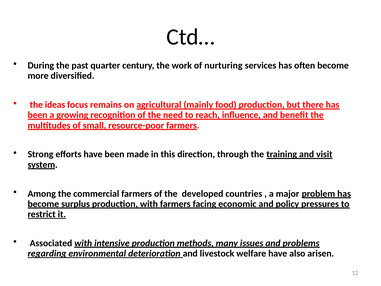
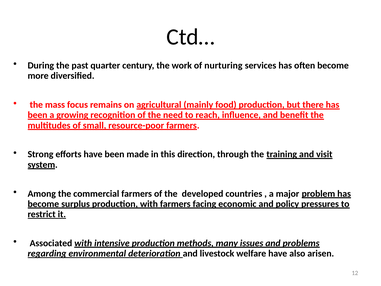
ideas: ideas -> mass (55, 105)
